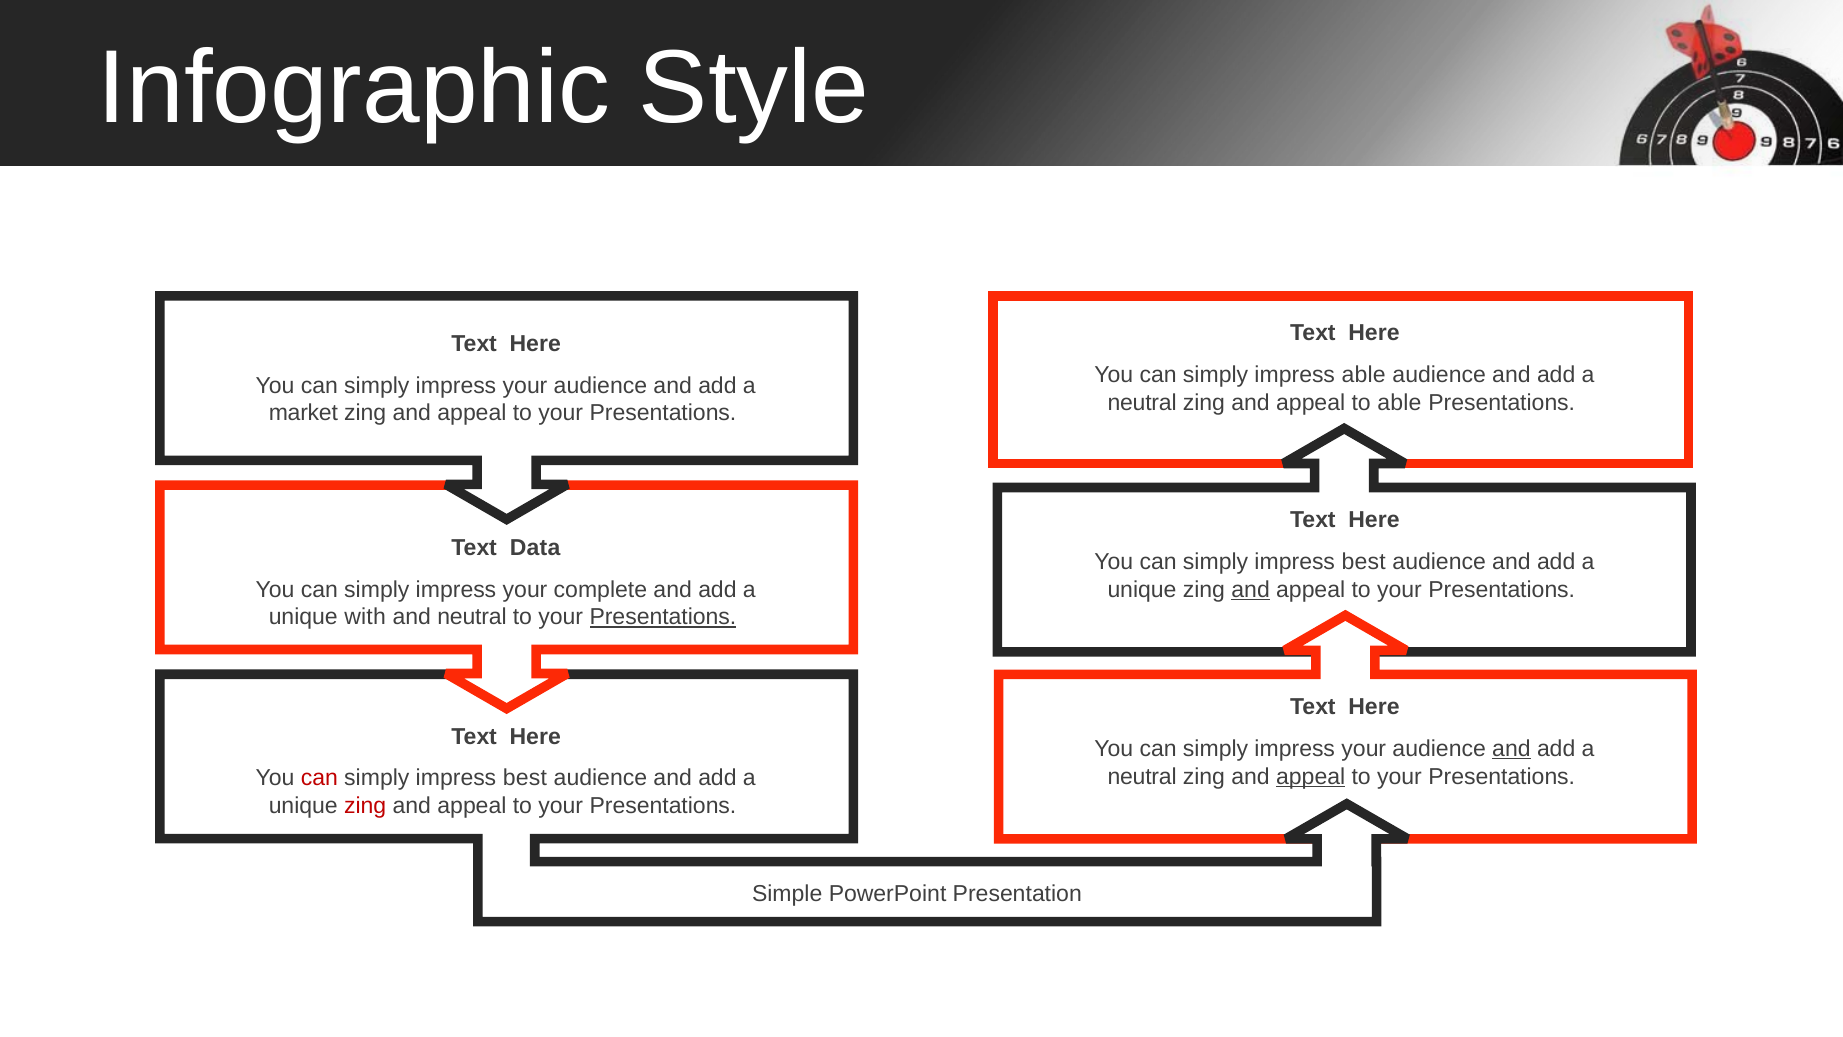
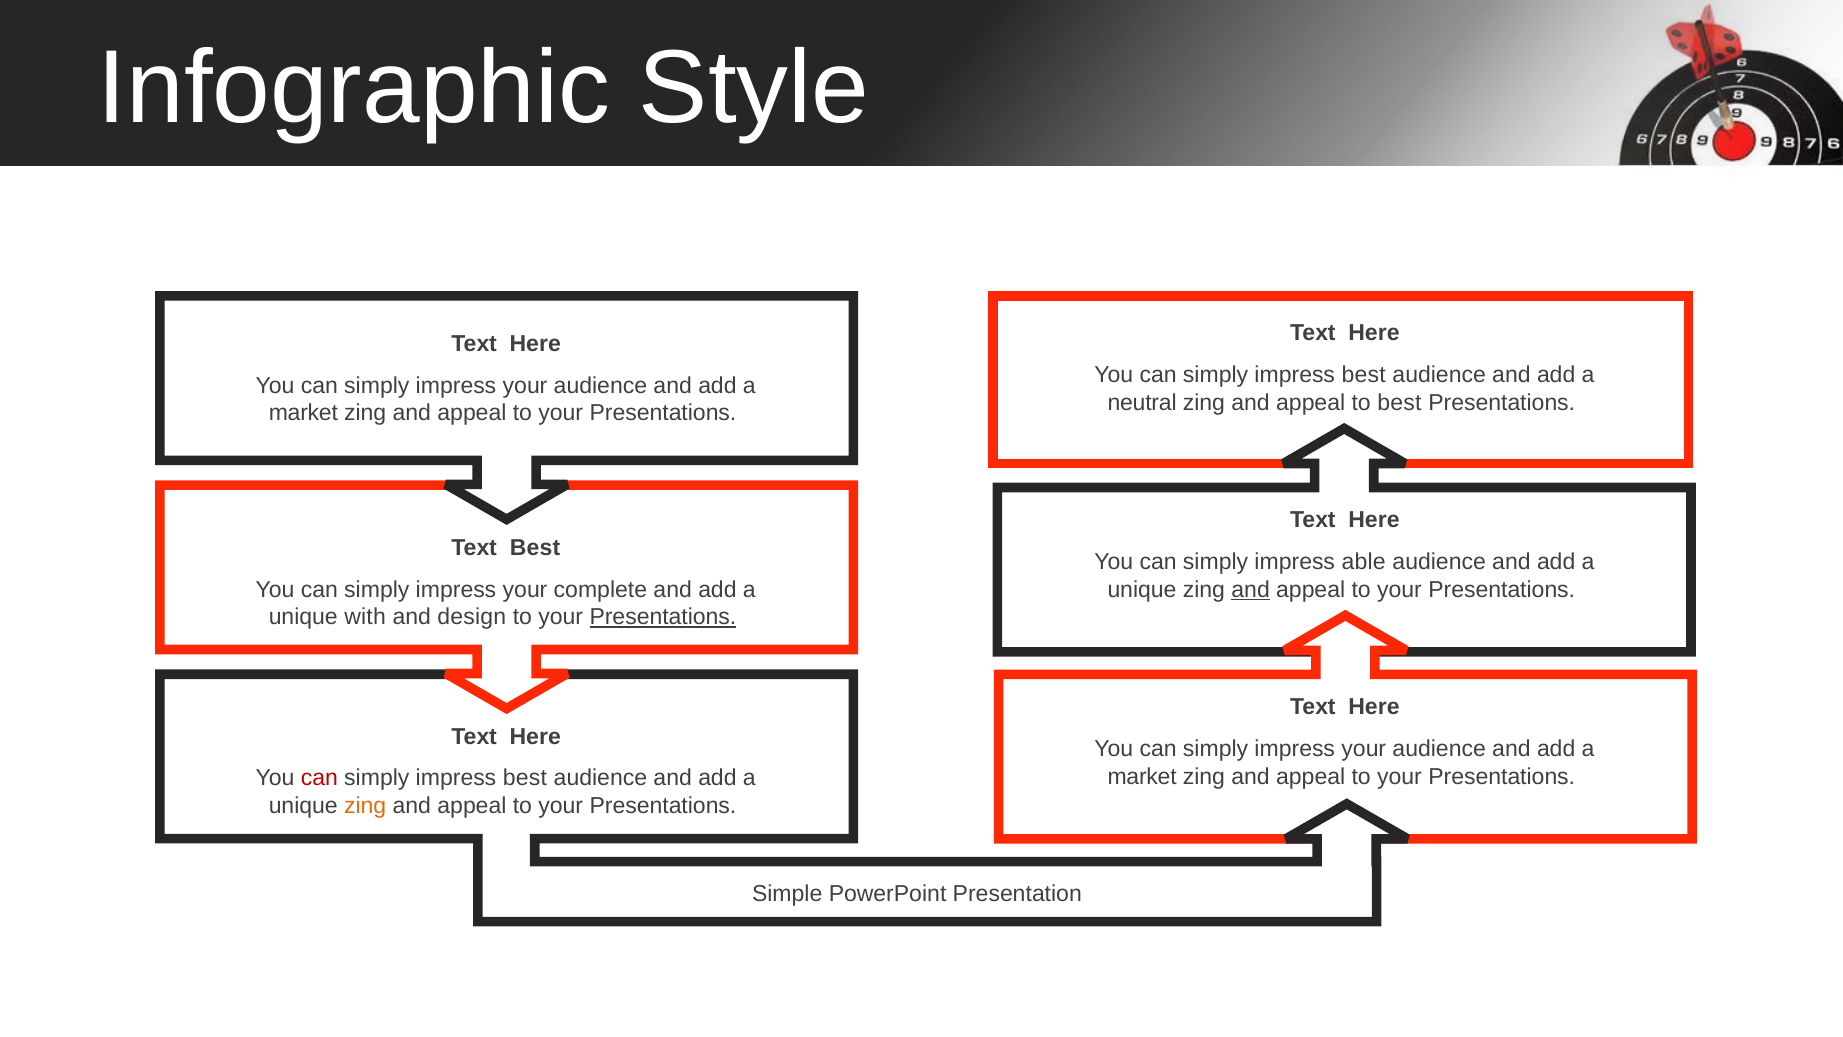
able: able -> best (1364, 375)
to able: able -> best (1399, 403)
Text Data: Data -> Best (535, 547)
best: best -> able (1364, 562)
and neutral: neutral -> design (472, 617)
and underline: present -> none (1511, 749)
neutral: neutral -> market (1142, 776)
appeal underline: present -> none (1311, 776)
zing colour: red -> orange (365, 806)
